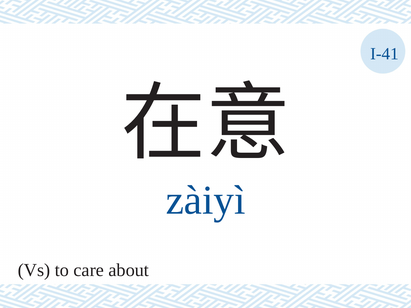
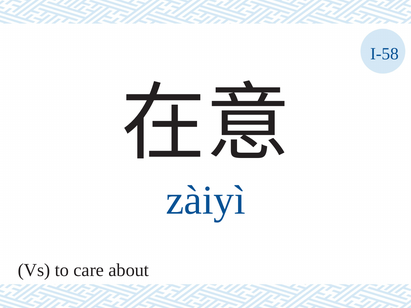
I-41: I-41 -> I-58 (384, 54)
